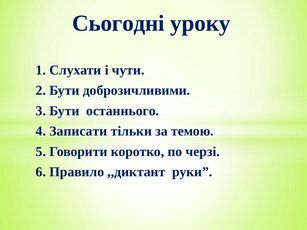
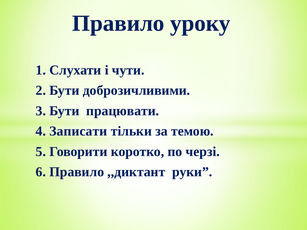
Сьогодні: Сьогодні -> Правило (118, 23)
останнього: останнього -> працювати (123, 111)
